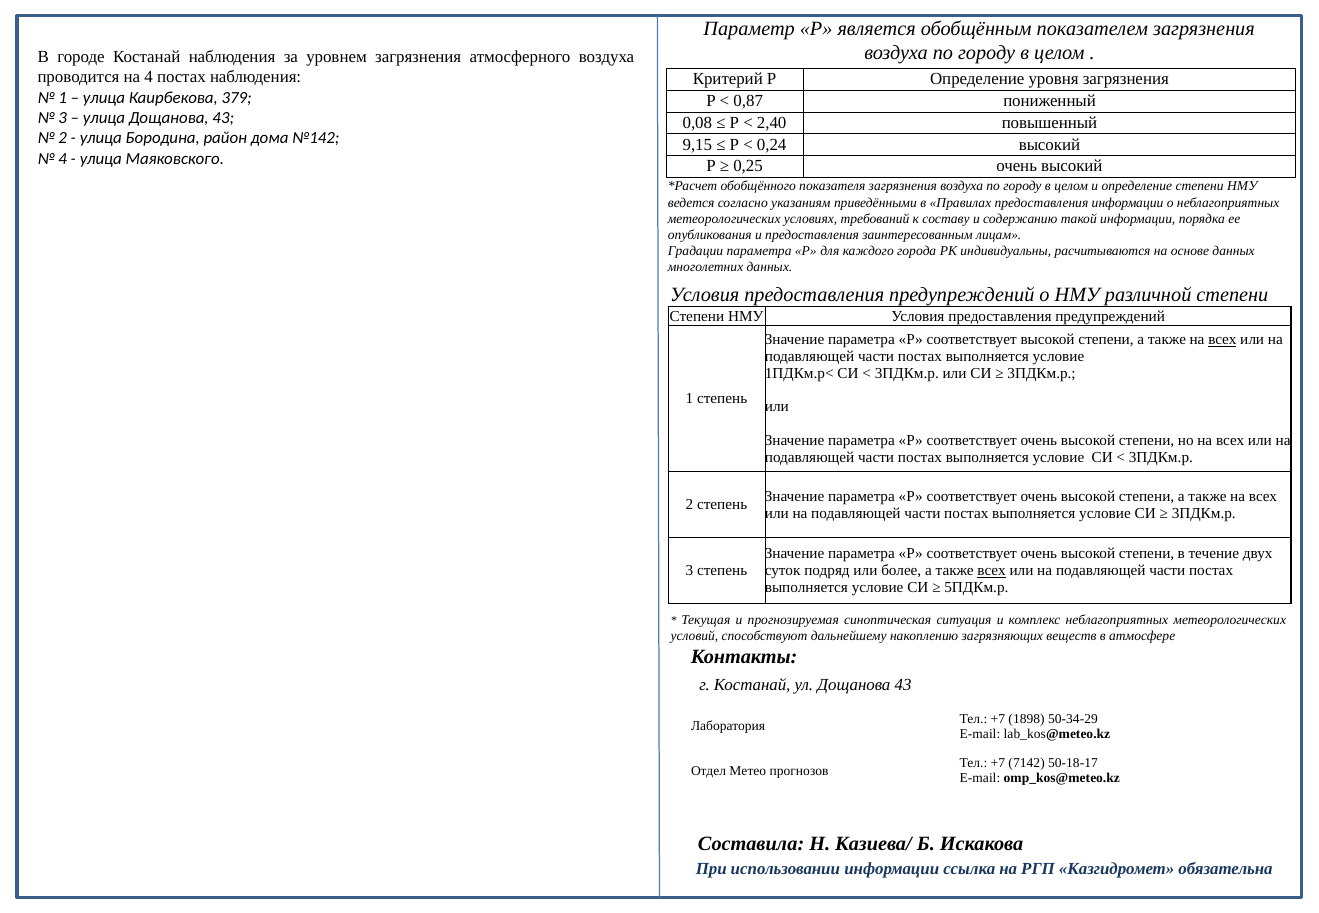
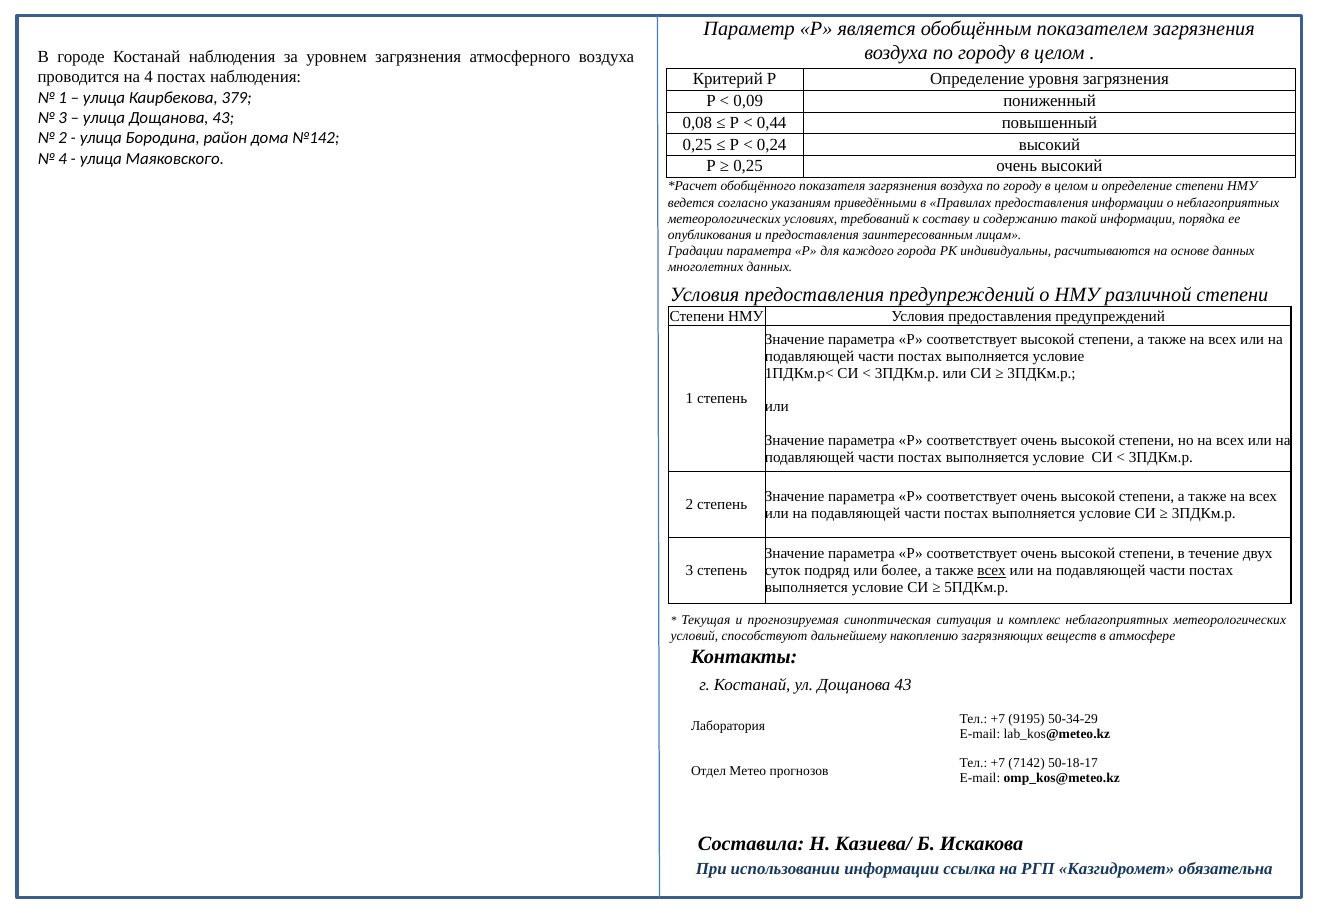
0,87: 0,87 -> 0,09 (748, 101)
2,40: 2,40 -> 0,44 (772, 123)
9,15: 9,15 -> 0,25 (697, 144)
всех underline: present -> none (1222, 339)
1898: 1898 -> 9195 (1027, 719)
